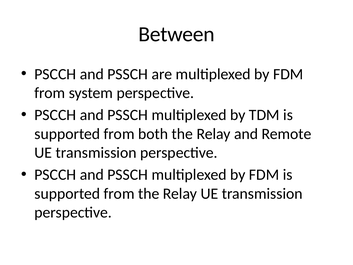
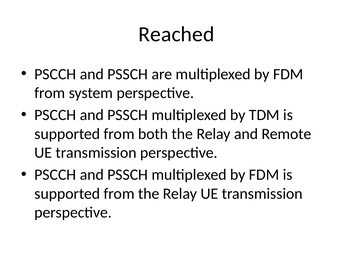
Between: Between -> Reached (176, 34)
